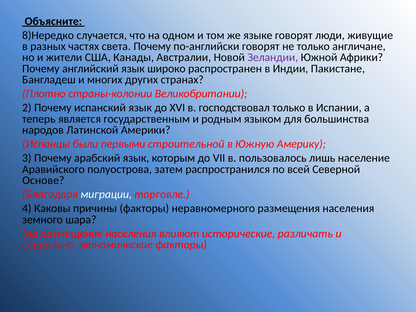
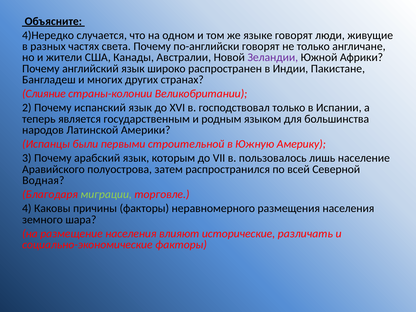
8)Нередко: 8)Нередко -> 4)Нередко (48, 35)
Плотно: Плотно -> Слияние (44, 94)
Основе: Основе -> Водная (43, 180)
миграции colour: white -> light green (106, 194)
